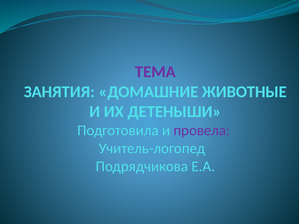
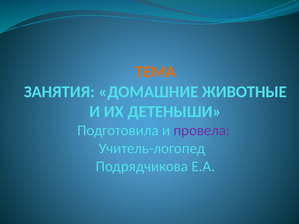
ТЕМА colour: purple -> orange (155, 72)
